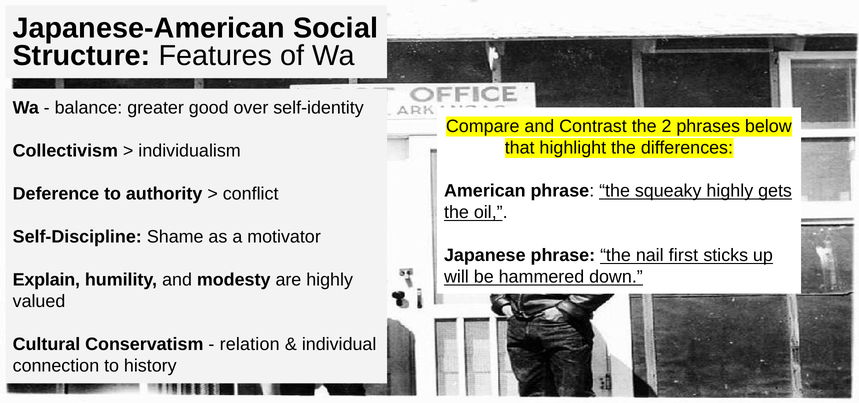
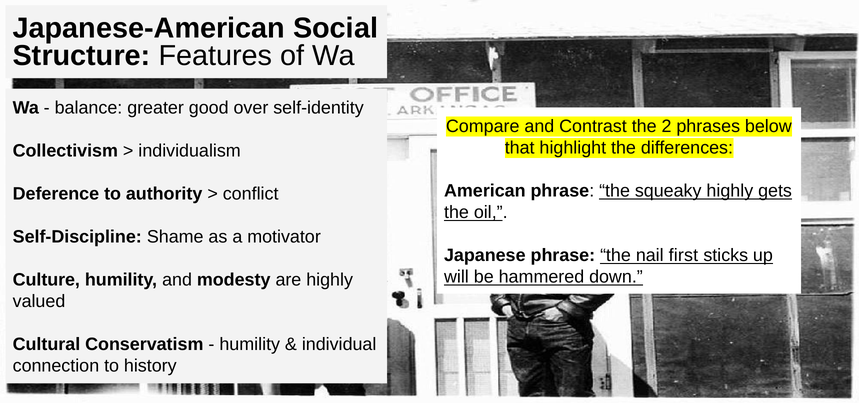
Explain: Explain -> Culture (46, 280)
relation: relation -> humility (250, 344)
